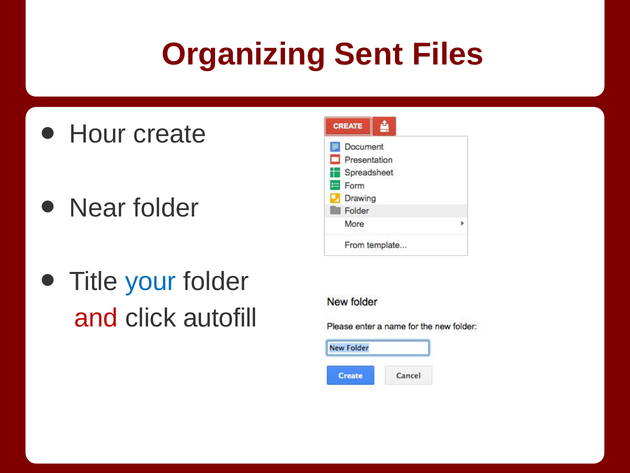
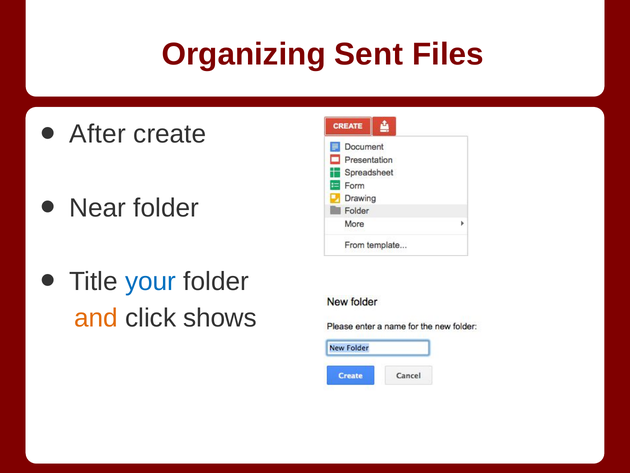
Hour: Hour -> After (98, 134)
and colour: red -> orange (96, 318)
autofill: autofill -> shows (220, 318)
